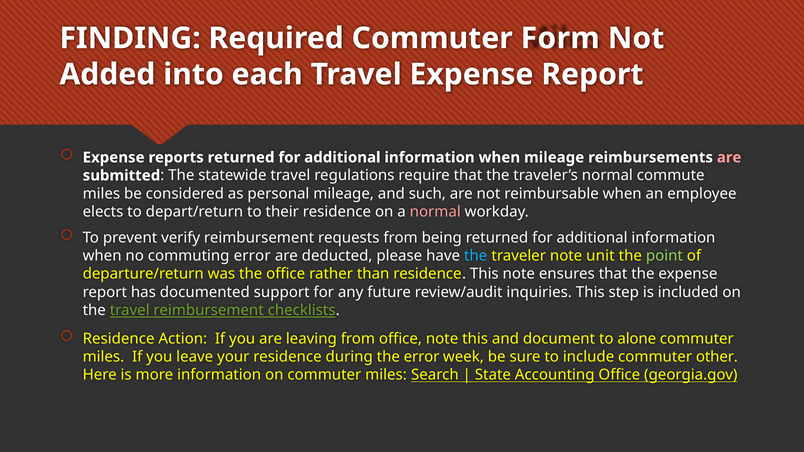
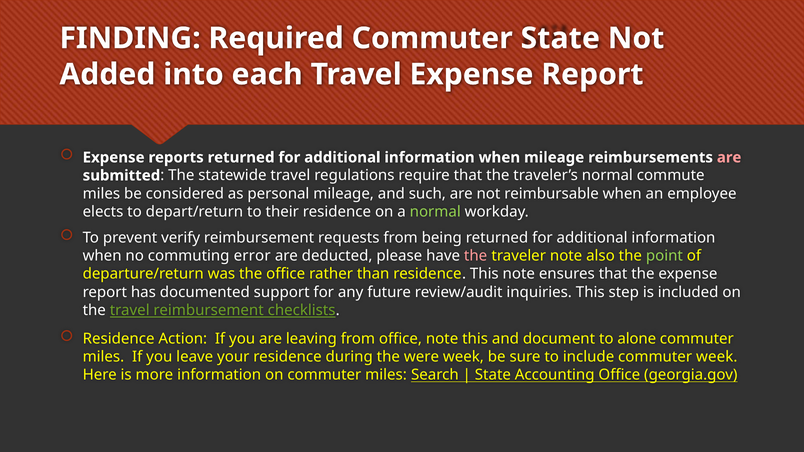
Commuter Form: Form -> State (560, 38)
normal colour: pink -> light green (435, 212)
the colour: light blue -> pink (476, 256)
unit: unit -> also (600, 256)
the error: error -> were (421, 357)
commuter other: other -> week (717, 357)
